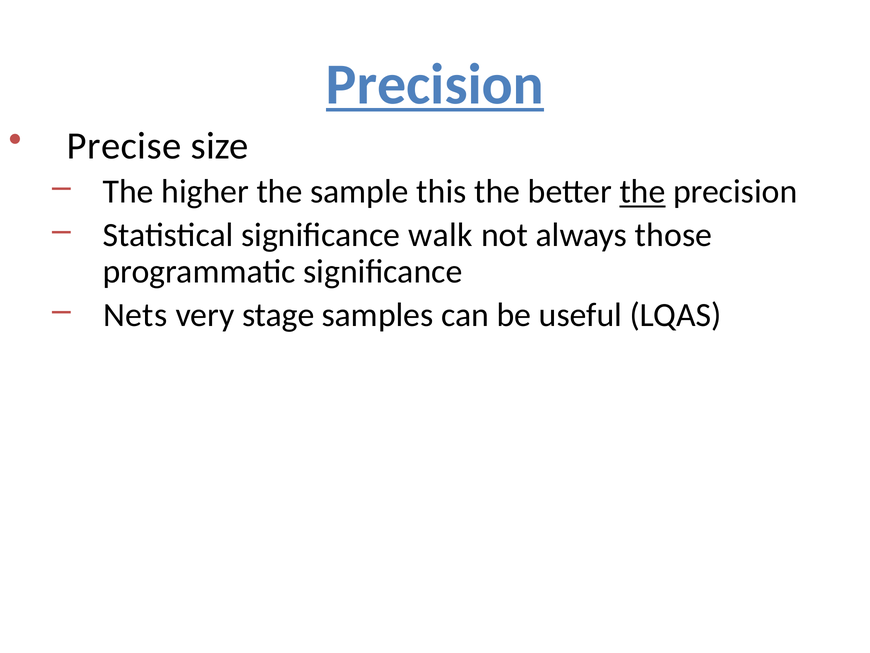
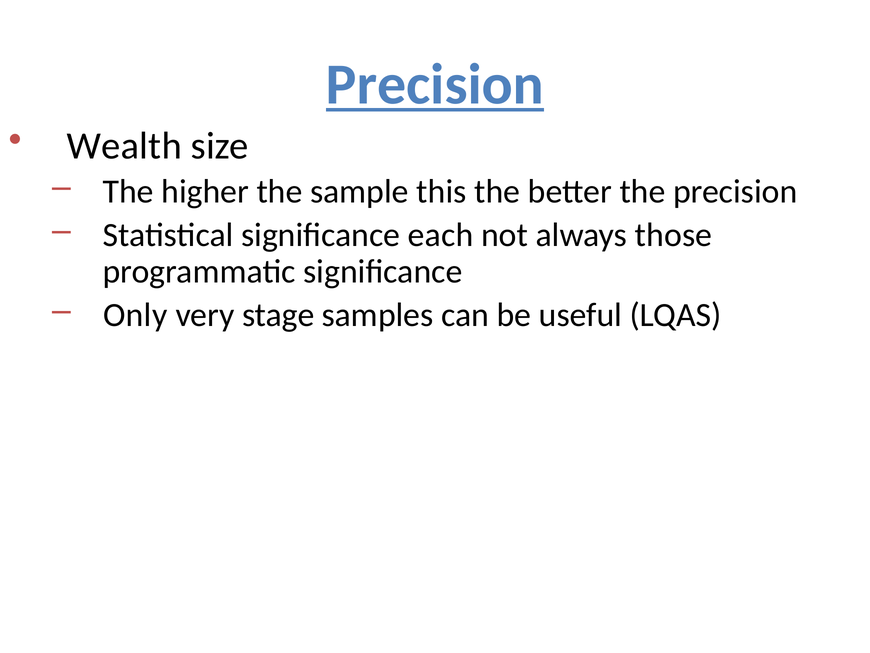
Precise: Precise -> Wealth (124, 146)
the underline: present -> none (642, 192)
walk: walk -> each (441, 235)
Nets: Nets -> Only (135, 315)
